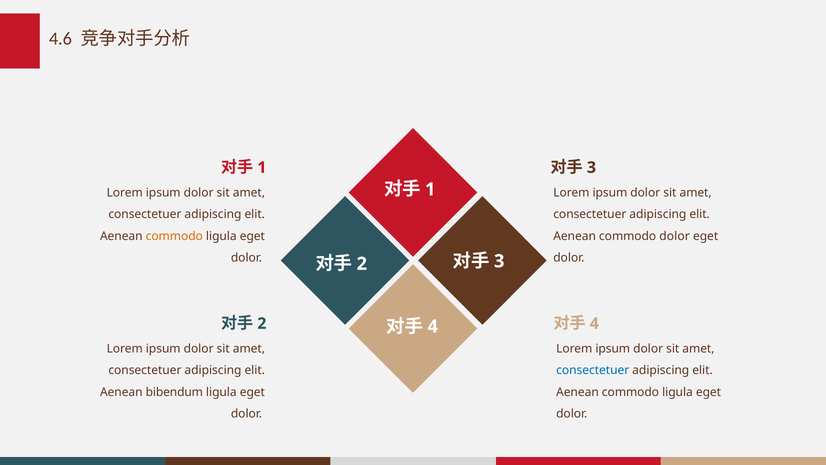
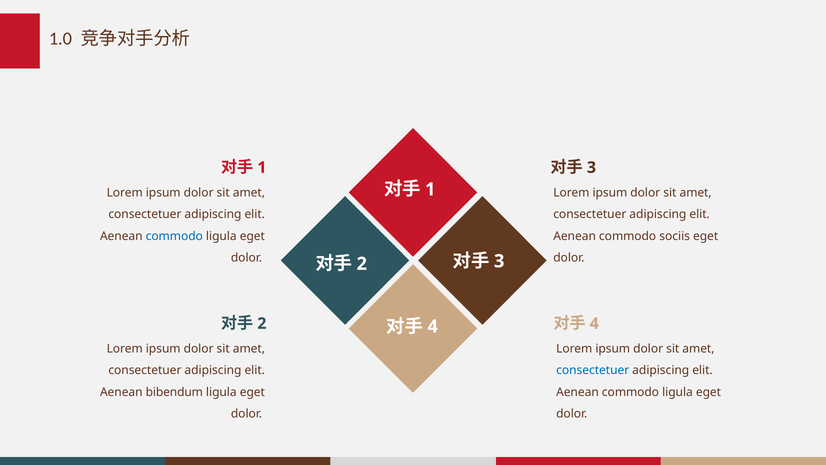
4.6: 4.6 -> 1.0 (60, 39)
commodo colour: orange -> blue (174, 236)
commodo dolor: dolor -> sociis (675, 236)
